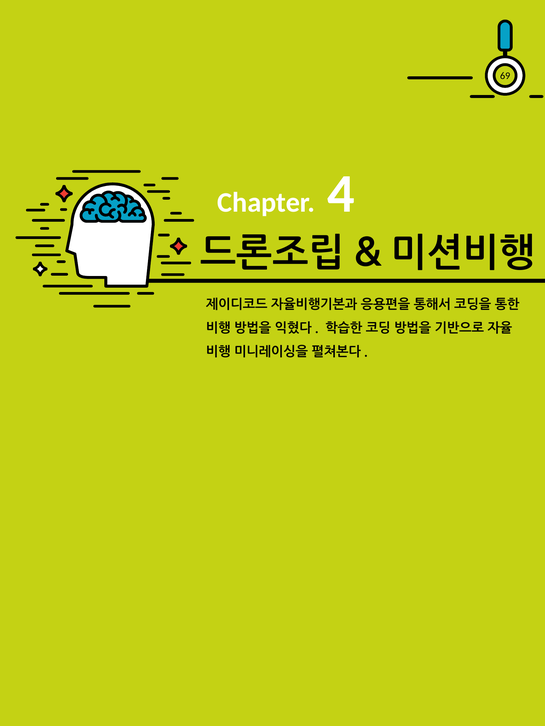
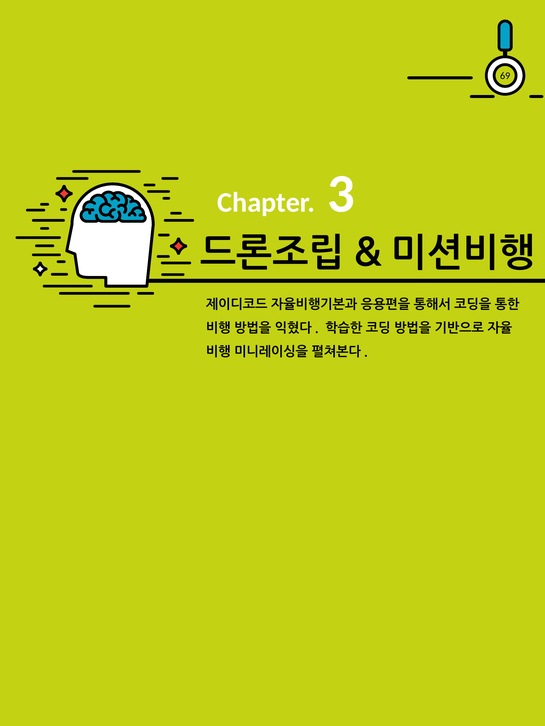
4: 4 -> 3 (341, 194)
